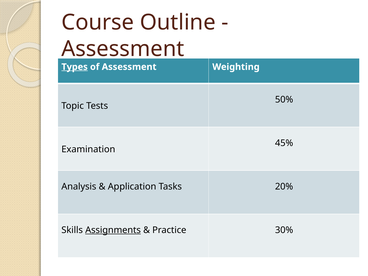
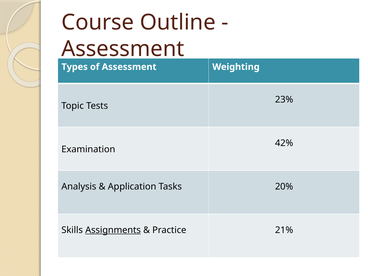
Types underline: present -> none (75, 67)
50%: 50% -> 23% (284, 99)
45%: 45% -> 42% (284, 143)
30%: 30% -> 21% (284, 230)
